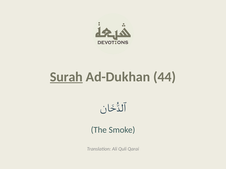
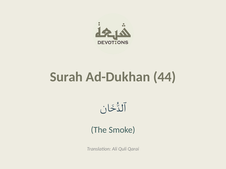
Surah underline: present -> none (66, 77)
